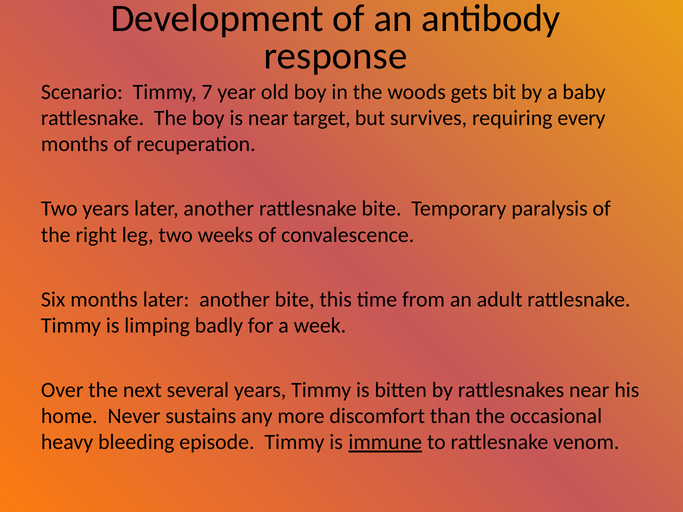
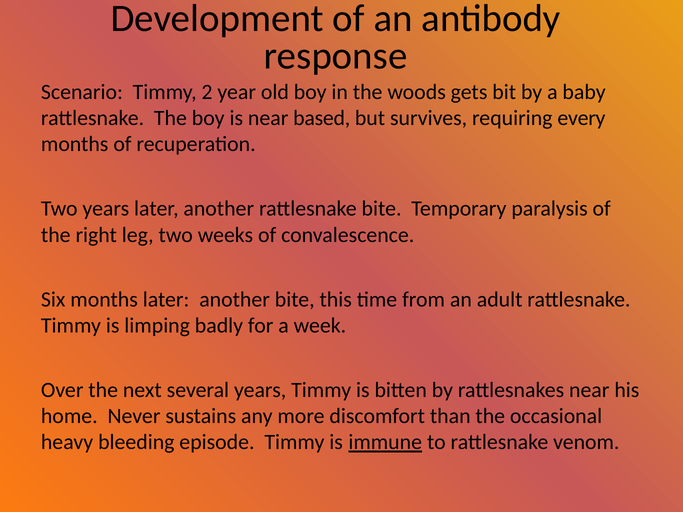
7: 7 -> 2 (207, 92)
target: target -> based (322, 118)
